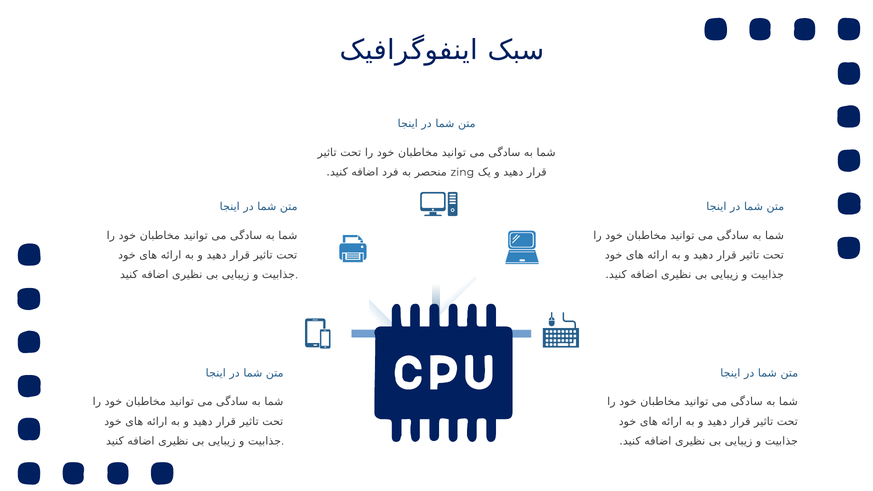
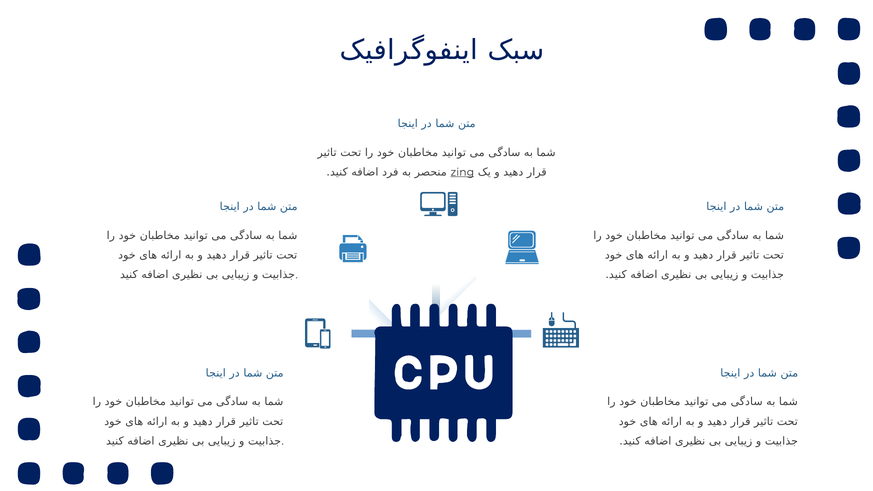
zing underline: none -> present (462, 172)
